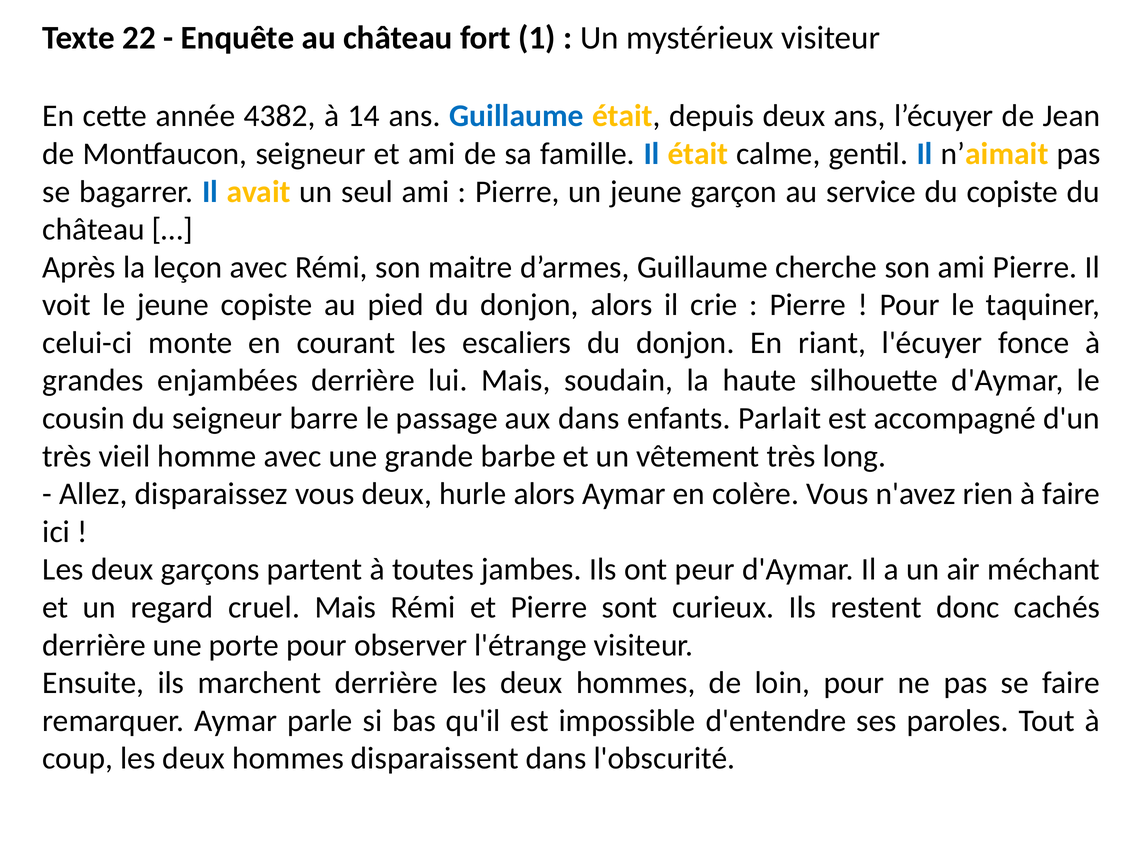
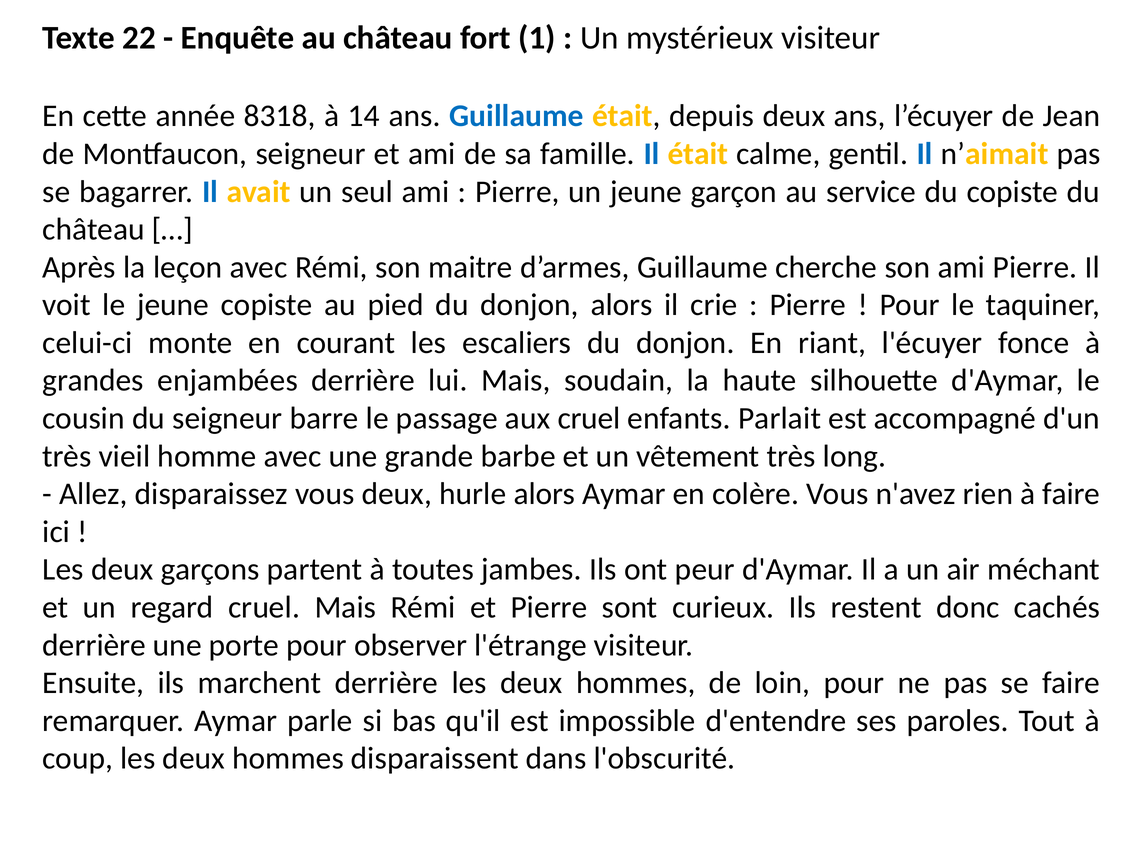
4382: 4382 -> 8318 (280, 116)
aux dans: dans -> cruel (589, 419)
